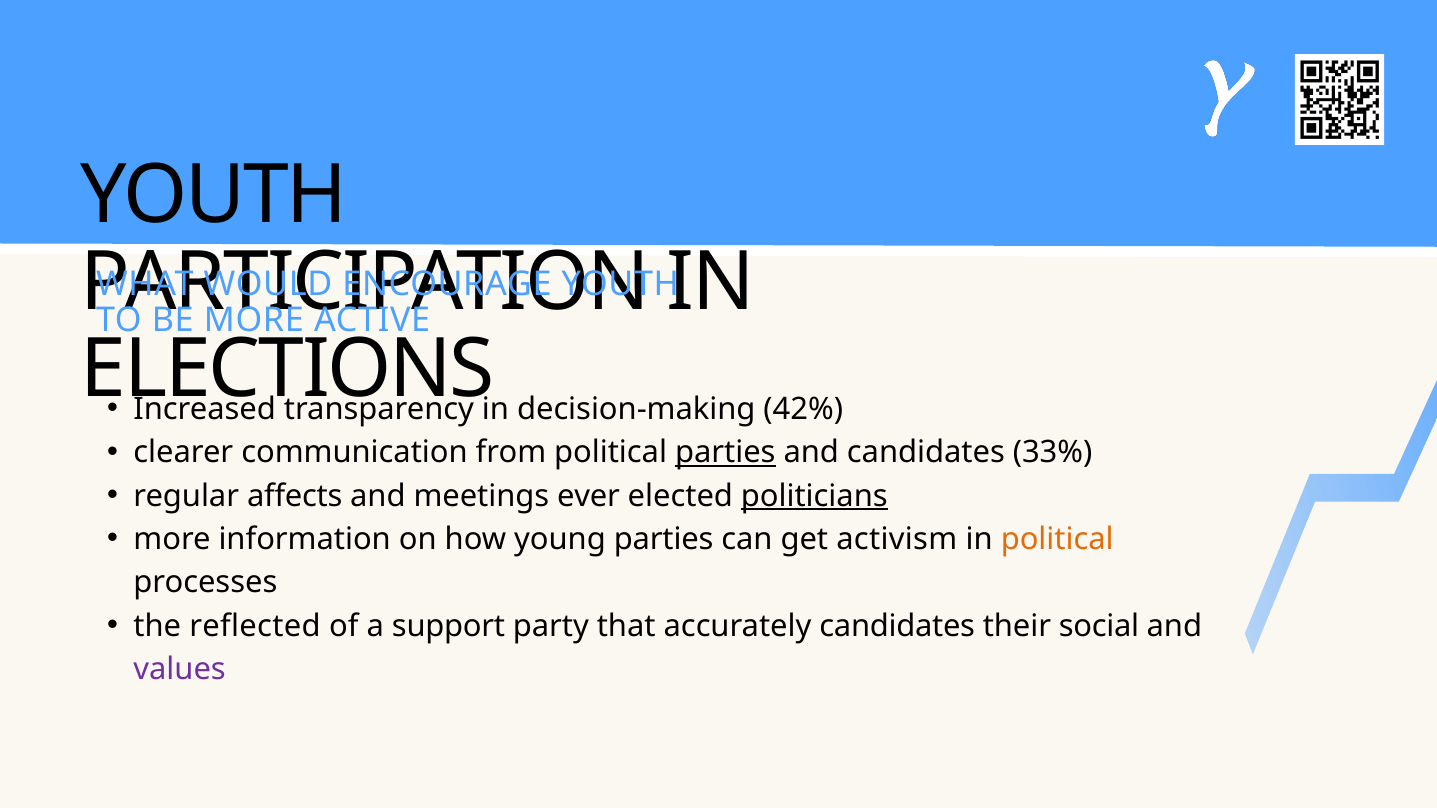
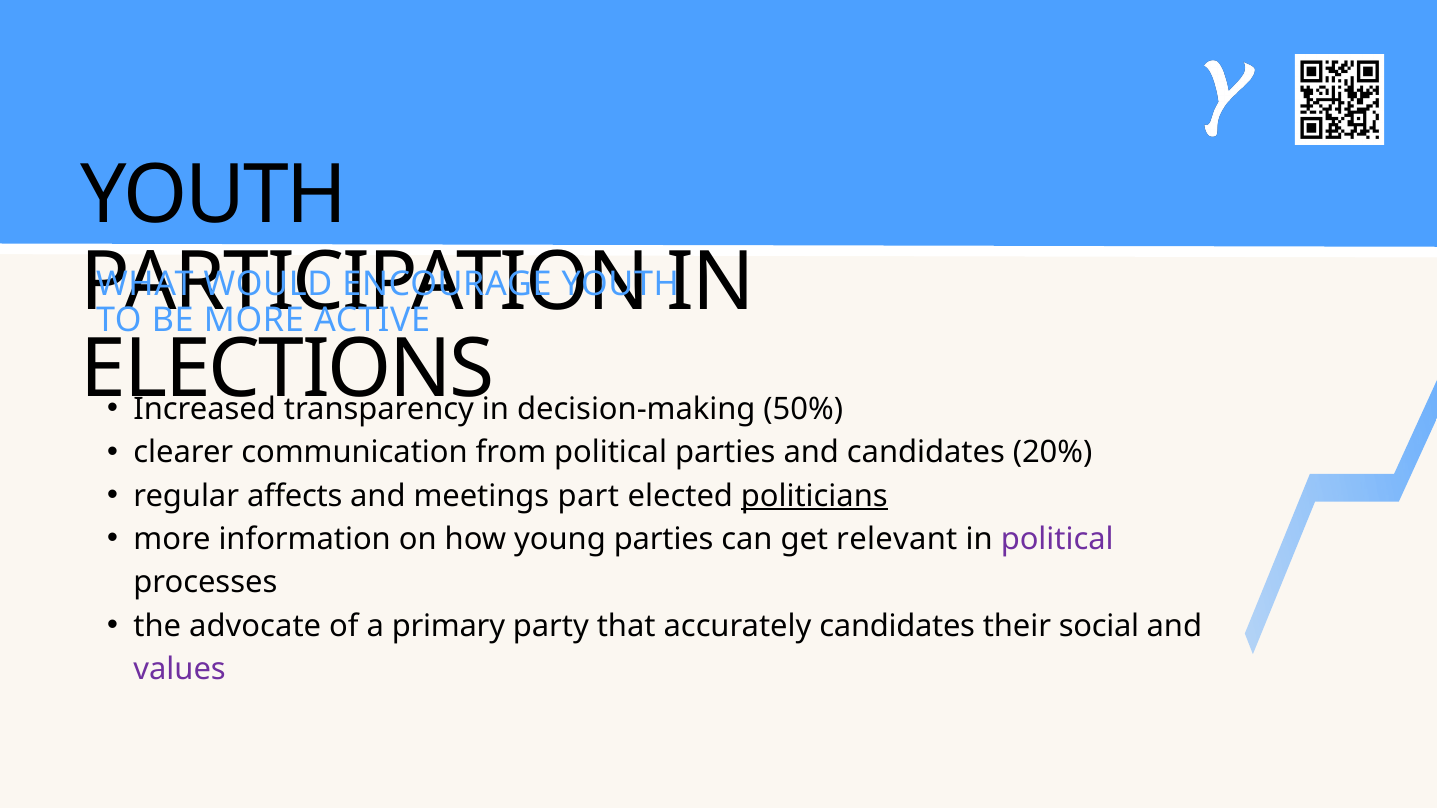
42%: 42% -> 50% (803, 409)
parties underline: present -> none (725, 453)
33%: 33% -> 20% (1053, 453)
ever: ever -> part (588, 496)
activism: activism -> relevant (897, 539)
political colour: orange -> purple (1057, 539)
reflected: reflected -> advocate (255, 626)
support: support -> primary (449, 626)
